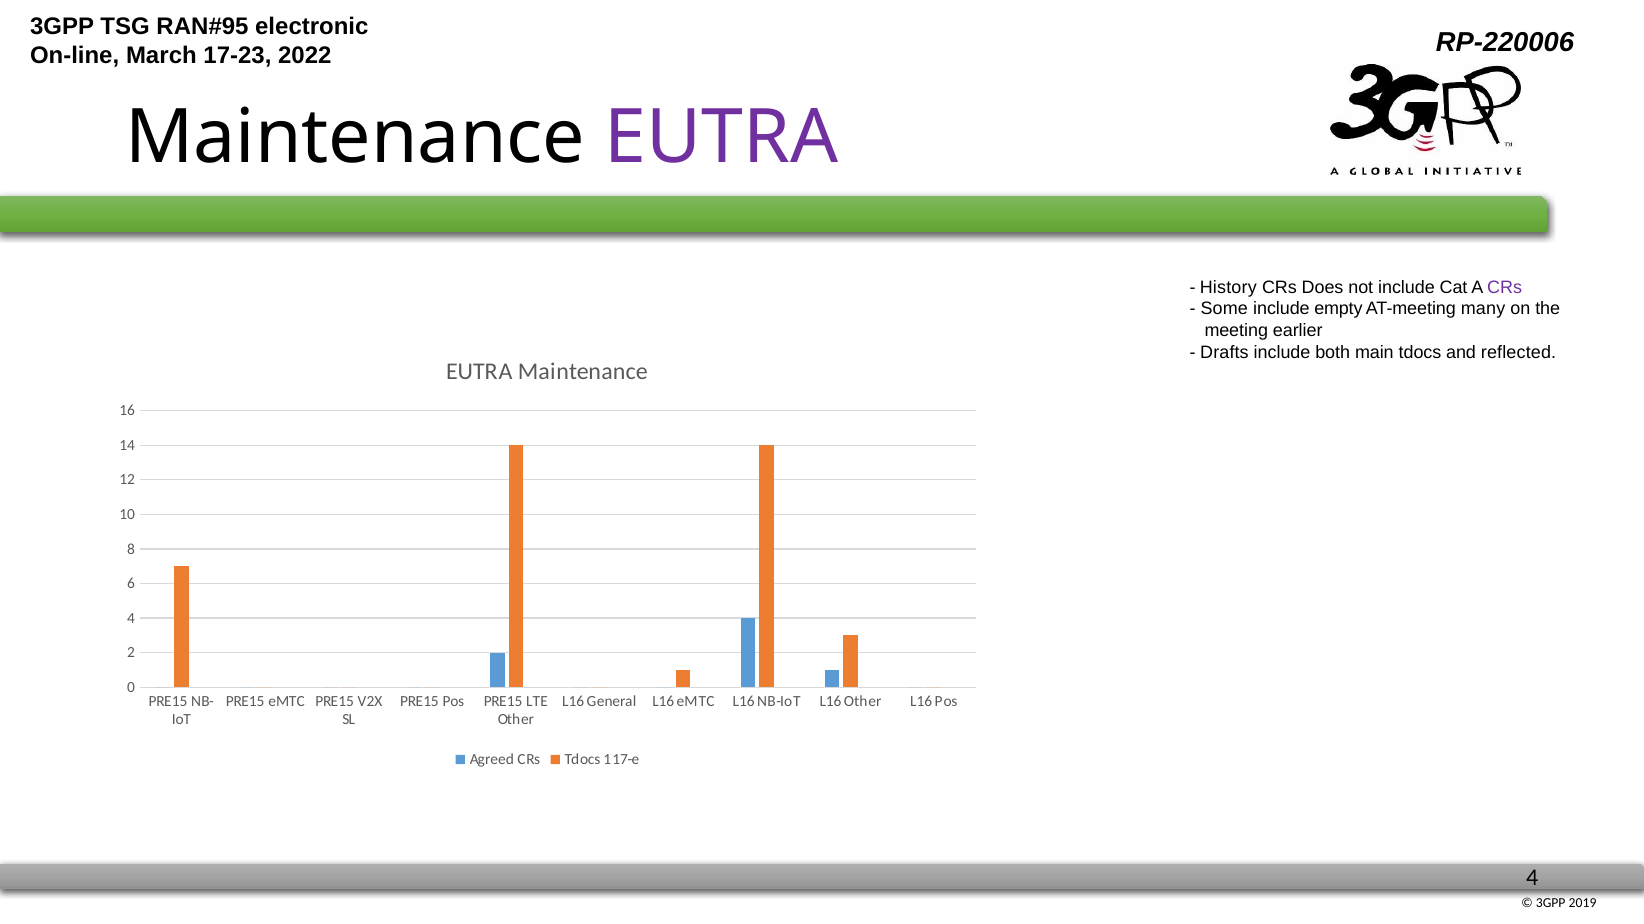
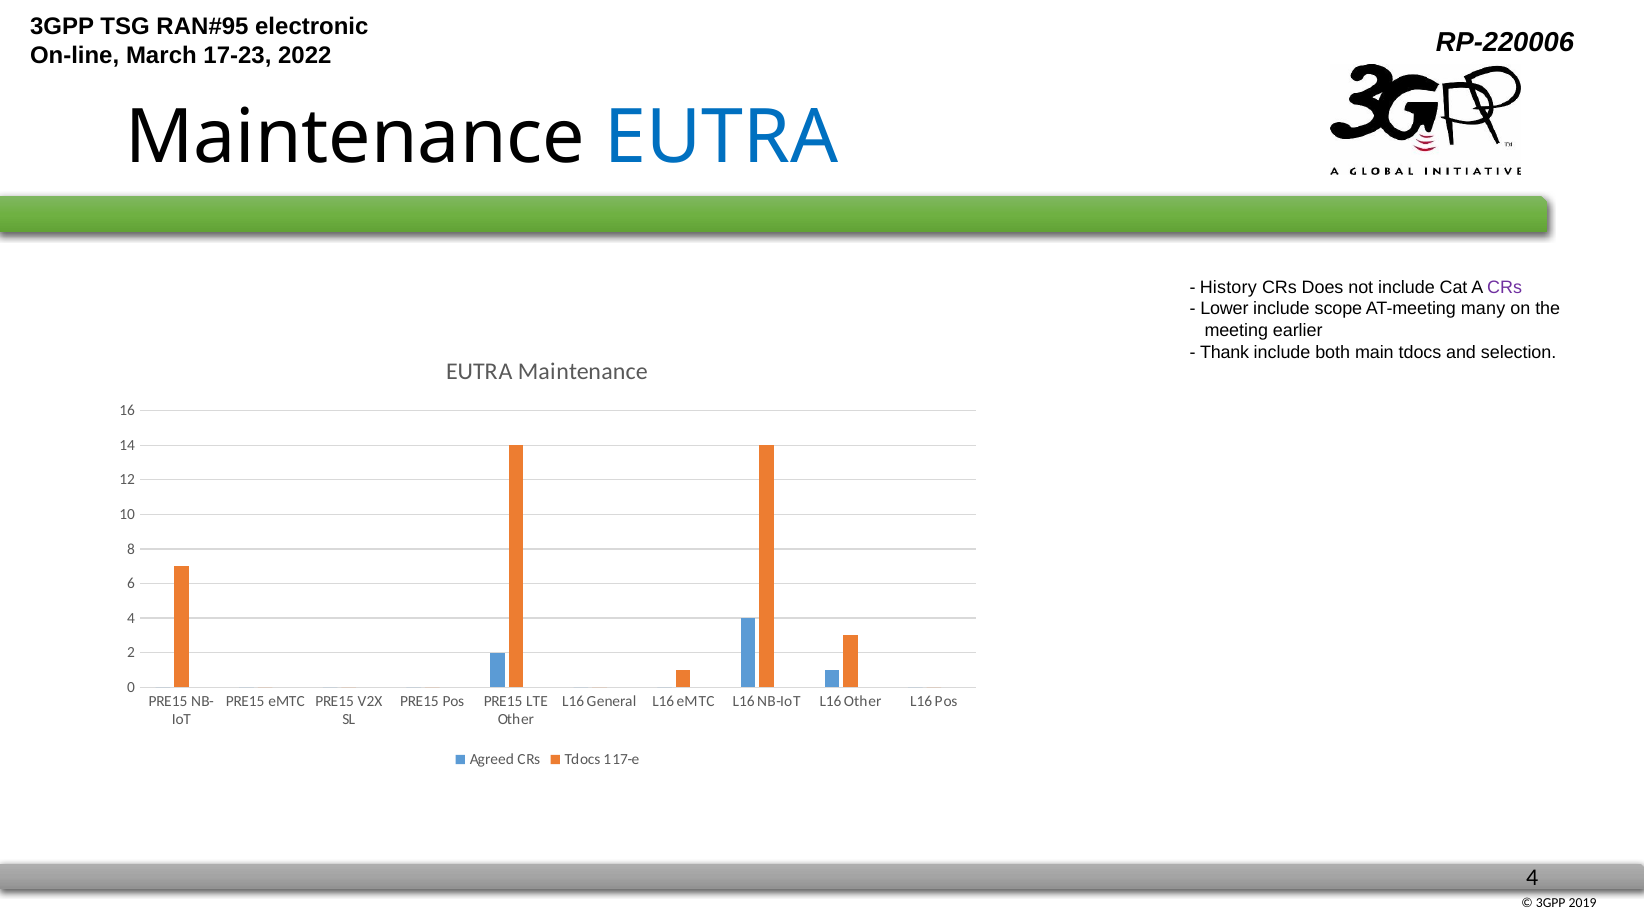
EUTRA colour: purple -> blue (722, 138)
Some: Some -> Lower (1224, 309)
empty: empty -> scope (1338, 309)
Drafts: Drafts -> Thank (1225, 352)
reflected: reflected -> selection (1519, 352)
